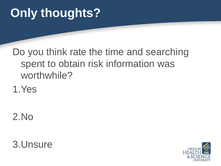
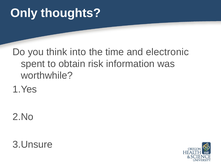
rate: rate -> into (78, 52)
searching: searching -> electronic (167, 52)
